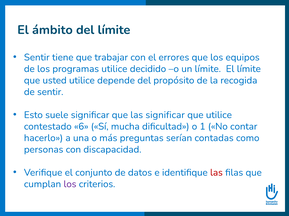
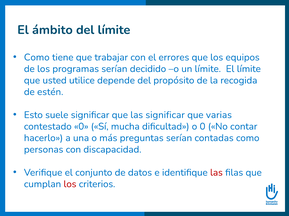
Sentir: Sentir -> Como (37, 57)
programas utilice: utilice -> serían (114, 69)
de sentir: sentir -> estén (50, 92)
que utilice: utilice -> varias (219, 115)
contestado 6: 6 -> 0 (81, 127)
o 1: 1 -> 0 (203, 127)
los colour: purple -> red (70, 185)
